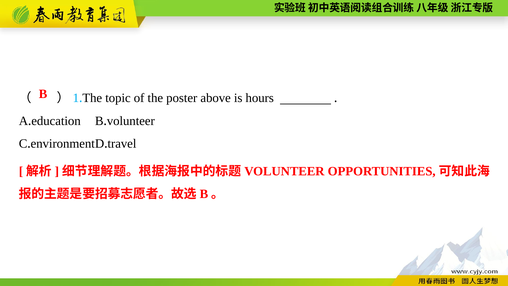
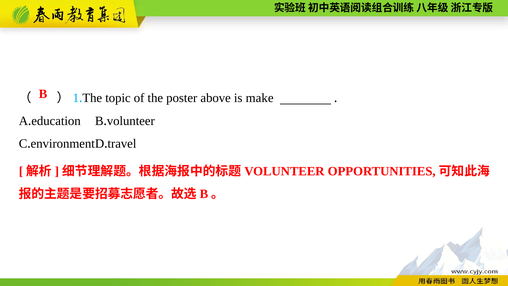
hours: hours -> make (260, 98)
